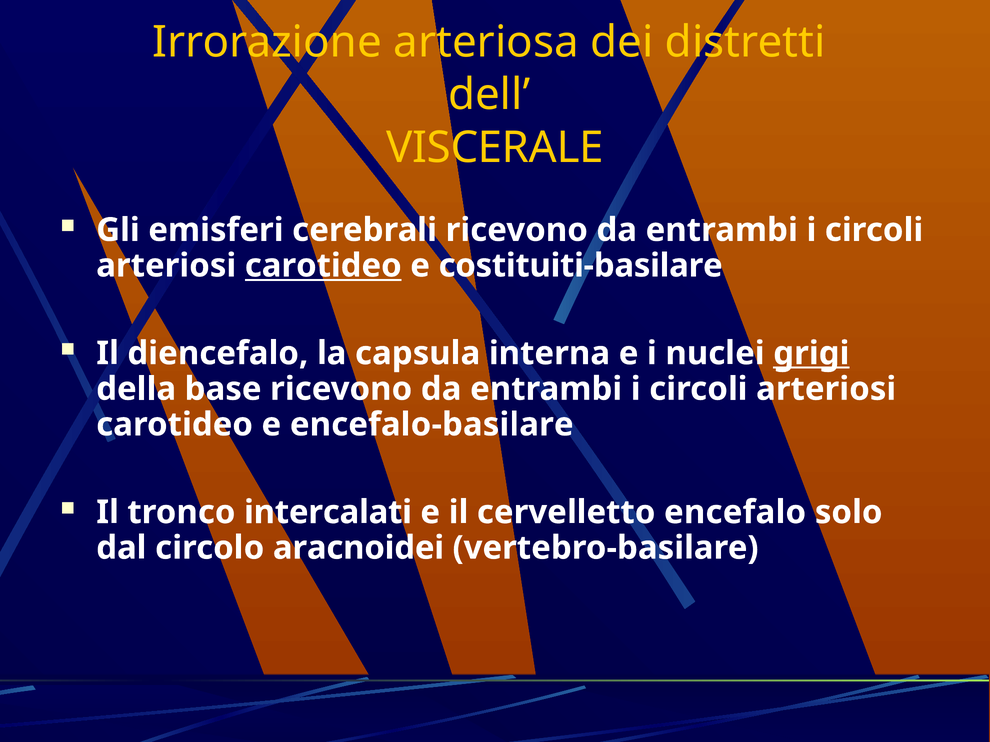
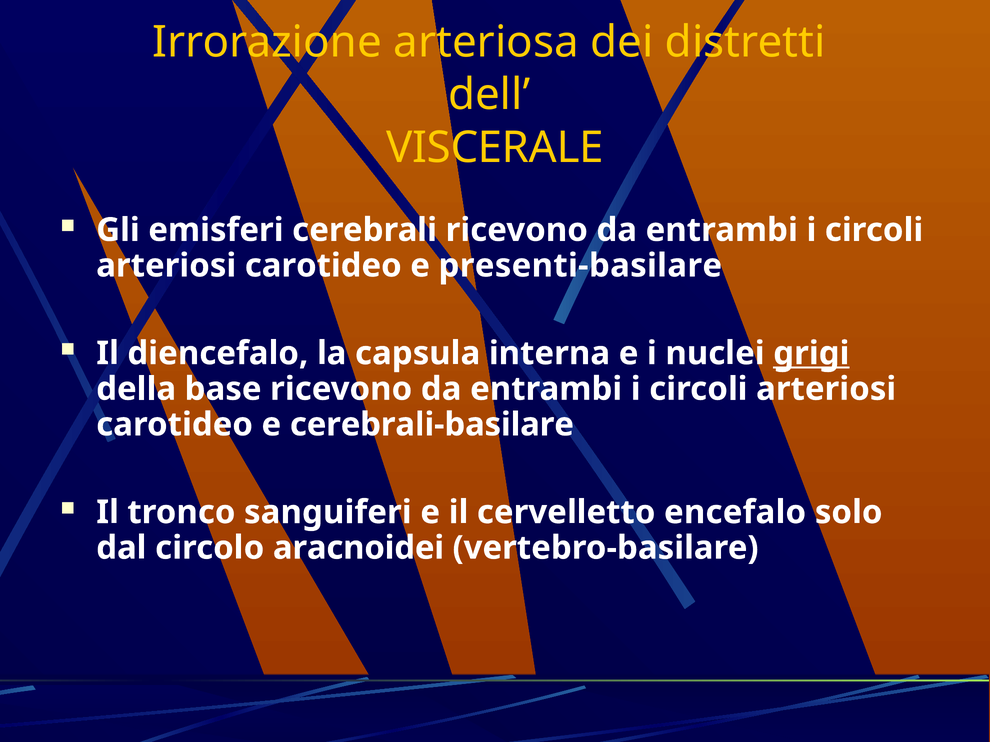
carotideo underline: present -> none (323, 266)
costituiti-basilare: costituiti-basilare -> presenti-basilare (580, 266)
encefalo-basilare: encefalo-basilare -> cerebrali-basilare (432, 425)
intercalati: intercalati -> sanguiferi (328, 513)
